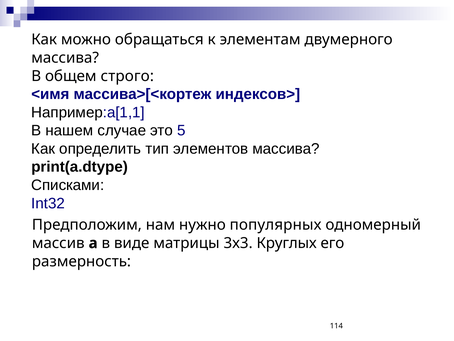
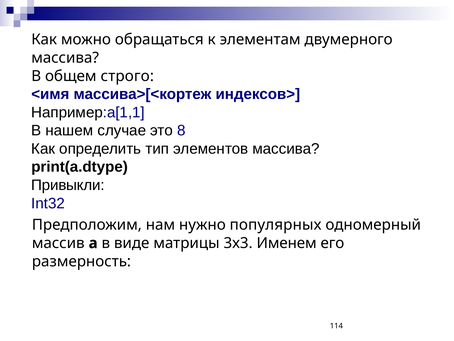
5: 5 -> 8 (181, 130)
Списками: Списками -> Привыкли (68, 185)
Круглых: Круглых -> Именем (287, 243)
